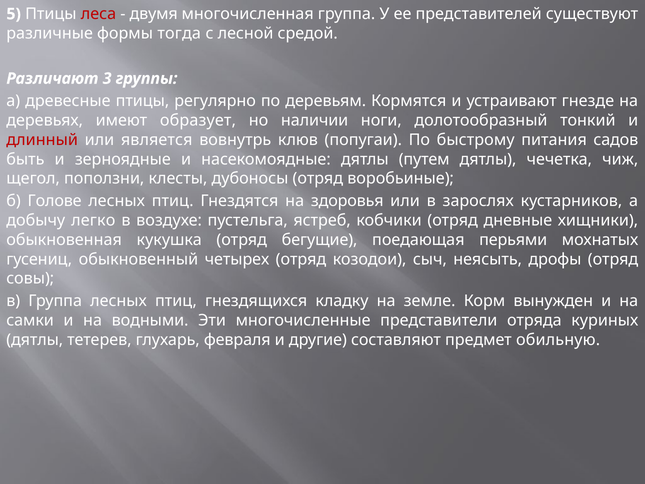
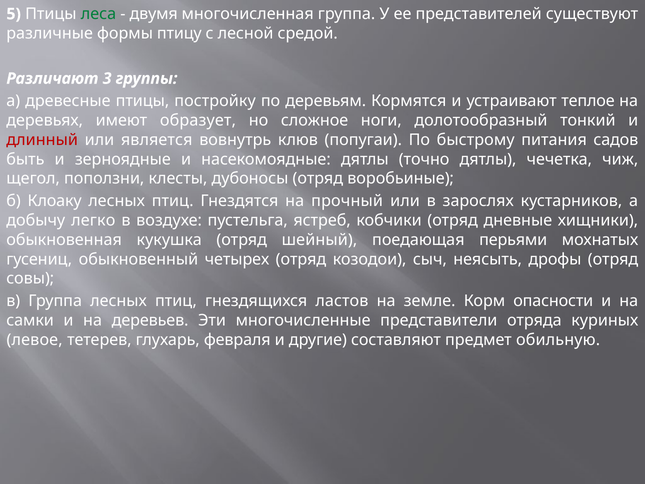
леса colour: red -> green (98, 14)
тогда: тогда -> птицу (179, 33)
регулярно: регулярно -> постройку (215, 101)
гнезде: гнезде -> теплое (588, 101)
наличии: наличии -> сложное (315, 120)
путем: путем -> точно (424, 159)
Голове: Голове -> Клоаку (55, 201)
здоровья: здоровья -> прочный (347, 201)
бегущие: бегущие -> шейный (319, 240)
кладку: кладку -> ластов (342, 301)
вынужден: вынужден -> опасности (553, 301)
водными: водными -> деревьев (150, 320)
дятлы: дятлы -> левое (35, 340)
